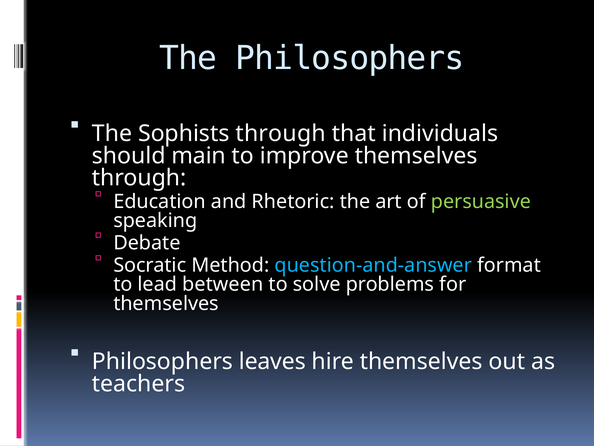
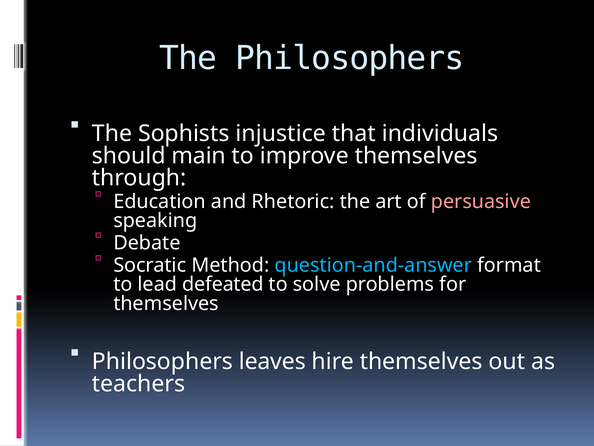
Sophists through: through -> injustice (281, 133)
persuasive colour: light green -> pink (481, 201)
between: between -> defeated (223, 284)
